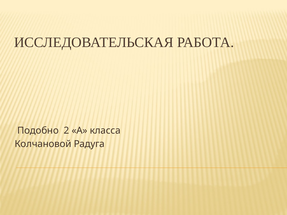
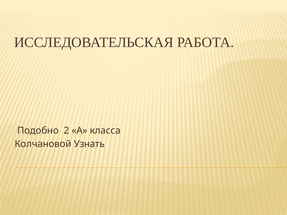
Радуга: Радуга -> Узнать (89, 144)
